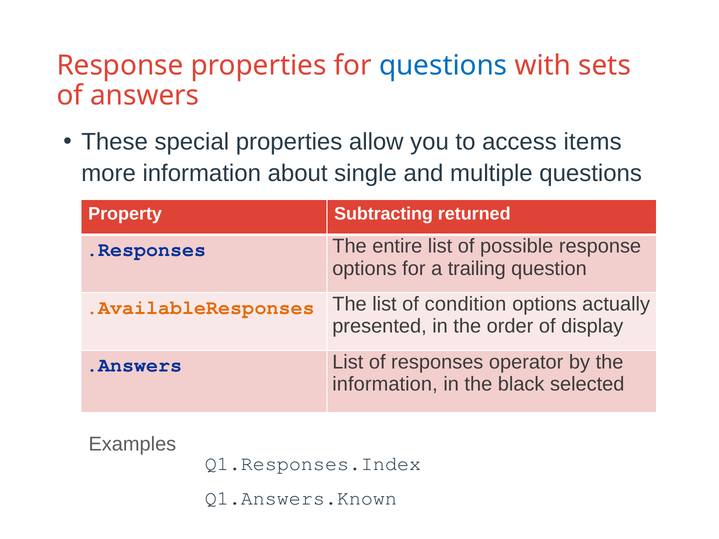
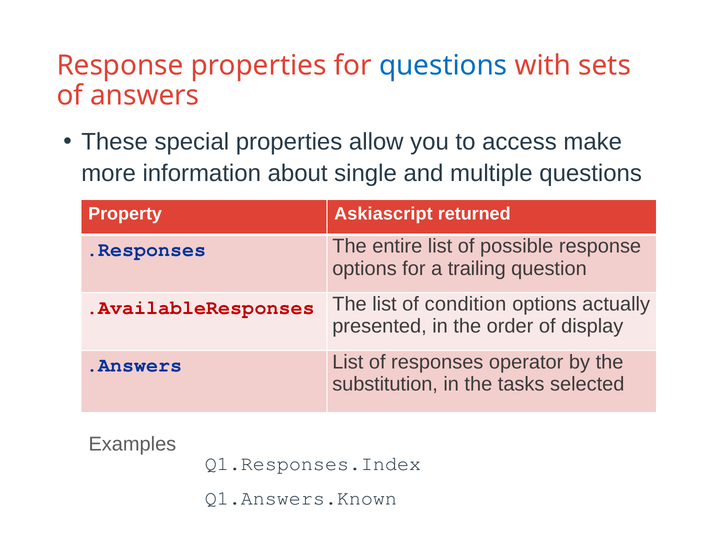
items: items -> make (593, 142)
Subtracting: Subtracting -> Askiascript (383, 214)
.AvailableResponses colour: orange -> red (200, 308)
information: information -> substitution (385, 384)
black: black -> tasks (521, 384)
